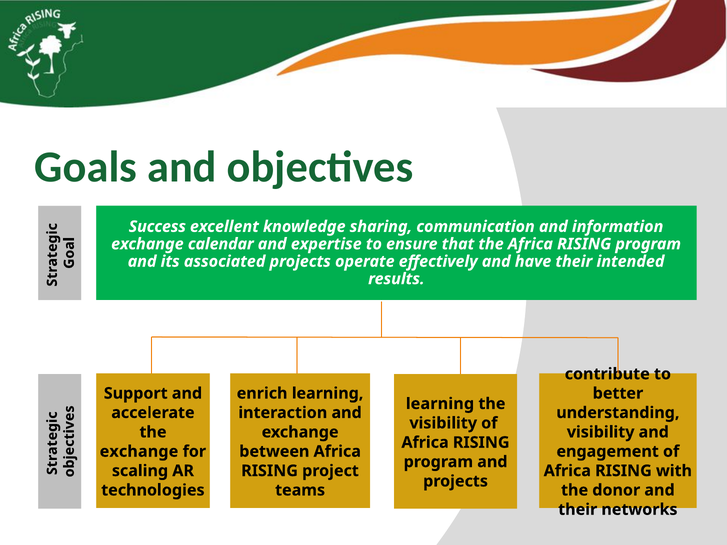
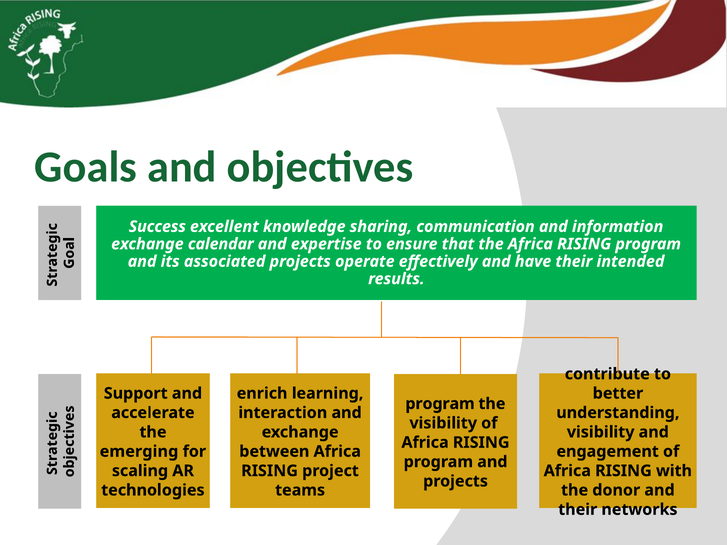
learning: learning -> program (440, 404)
exchange: exchange -> emerging (139, 452)
